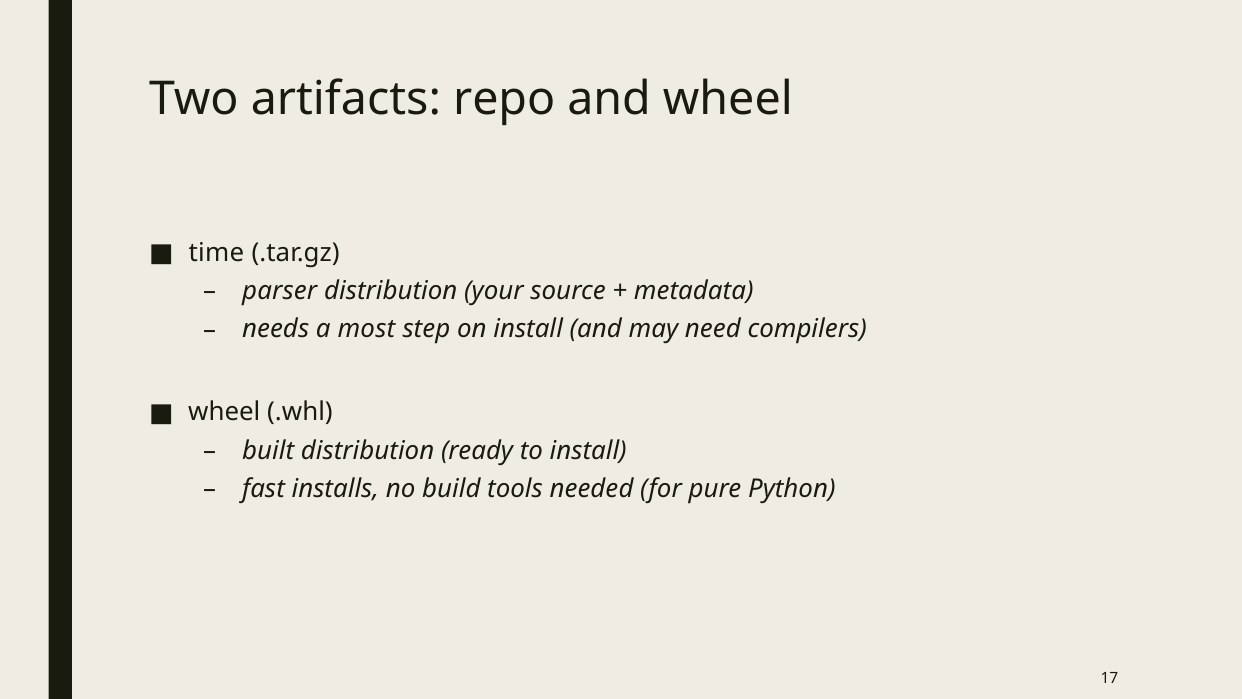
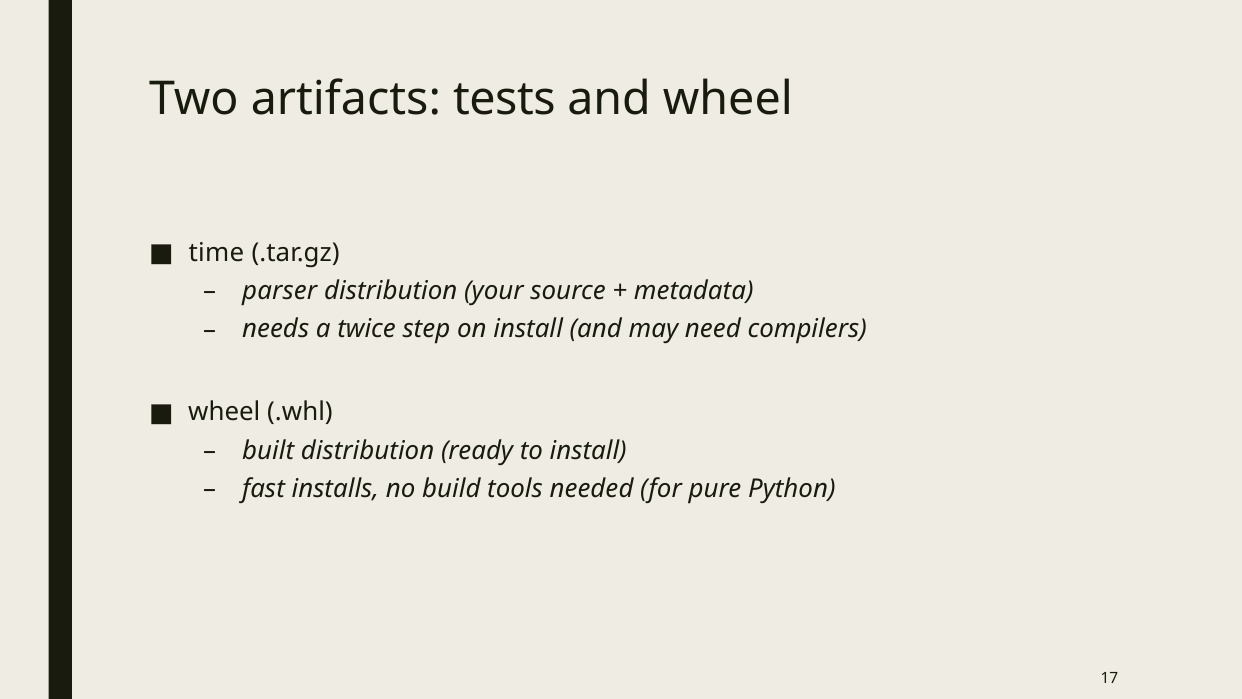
repo: repo -> tests (504, 99)
most: most -> twice (367, 329)
